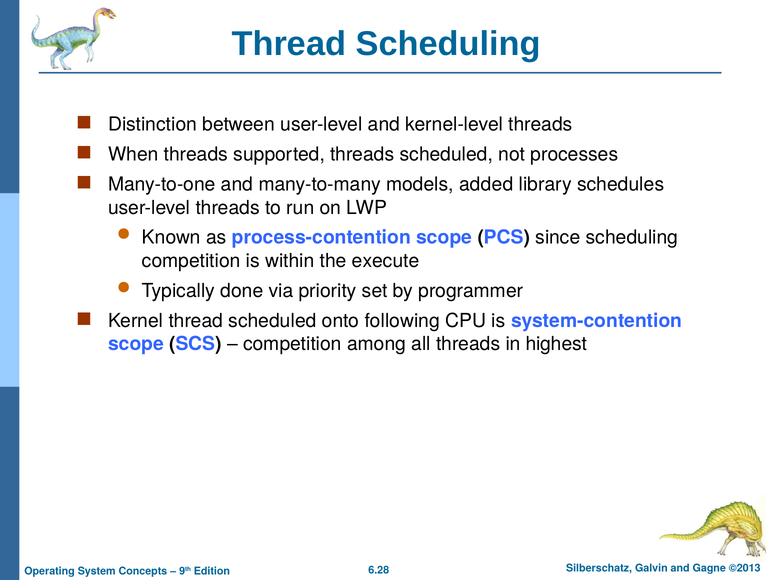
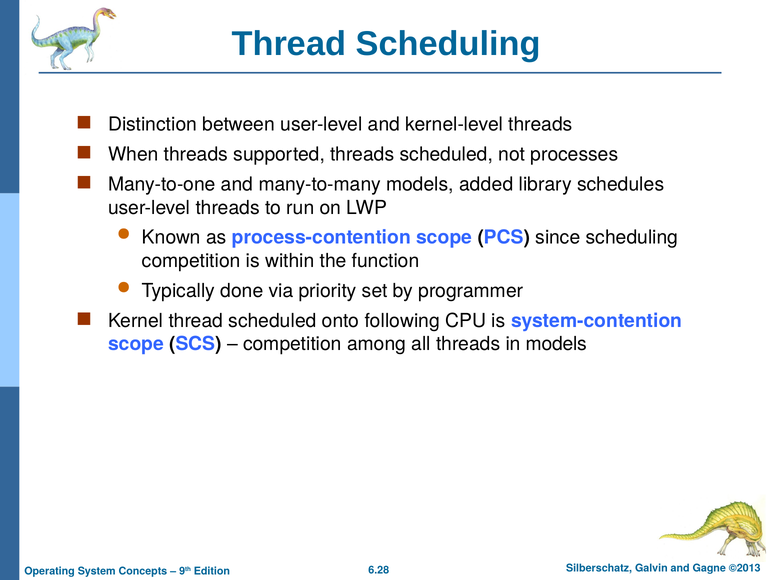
execute: execute -> function (386, 261)
in highest: highest -> models (556, 344)
